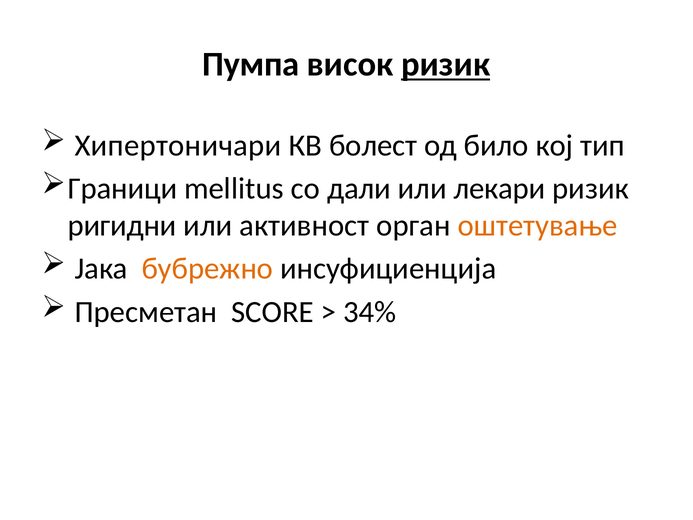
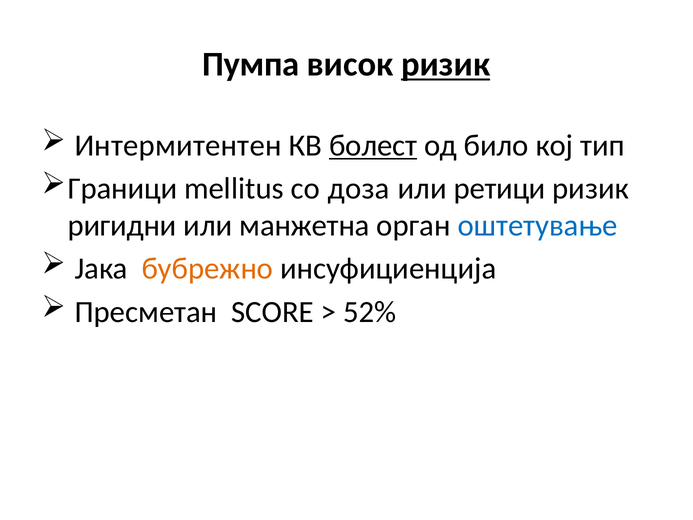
Хипертоничари: Хипертоничари -> Интермитентен (178, 145)
болест underline: none -> present (373, 145)
дали: дали -> доза (359, 189)
лекари: лекари -> ретици (500, 189)
активност: активност -> манжетна (304, 225)
оштетување colour: orange -> blue (538, 225)
34%: 34% -> 52% (370, 312)
